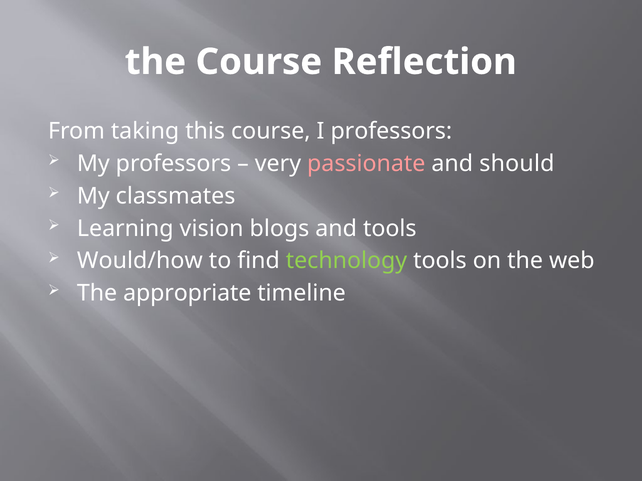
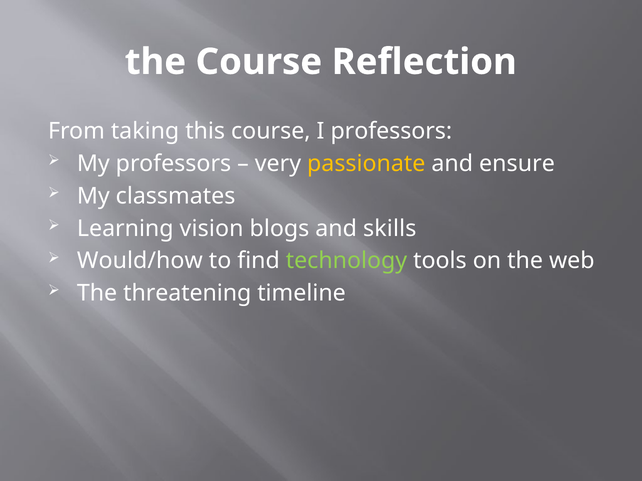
passionate colour: pink -> yellow (366, 164)
should: should -> ensure (517, 164)
and tools: tools -> skills (390, 229)
appropriate: appropriate -> threatening (187, 294)
